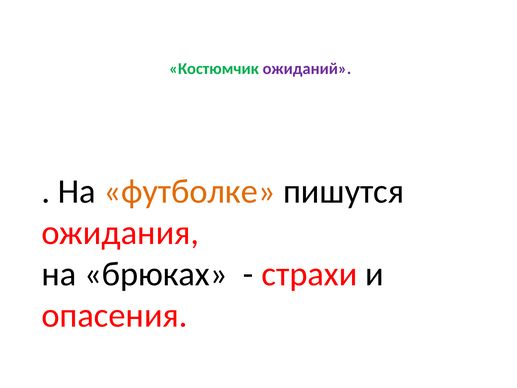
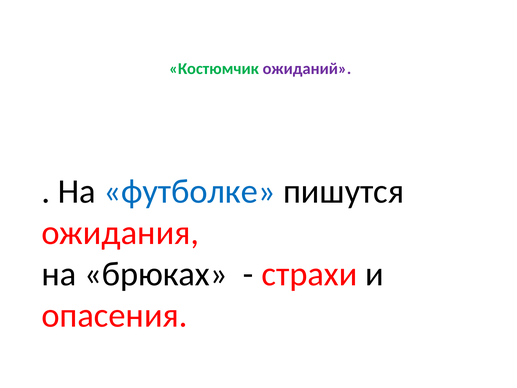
футболке colour: orange -> blue (189, 191)
